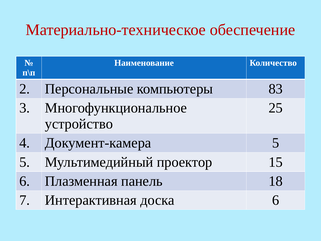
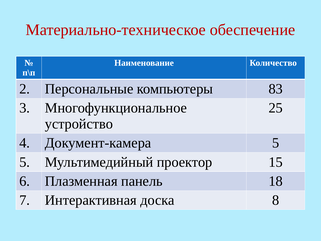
доска 6: 6 -> 8 (276, 200)
